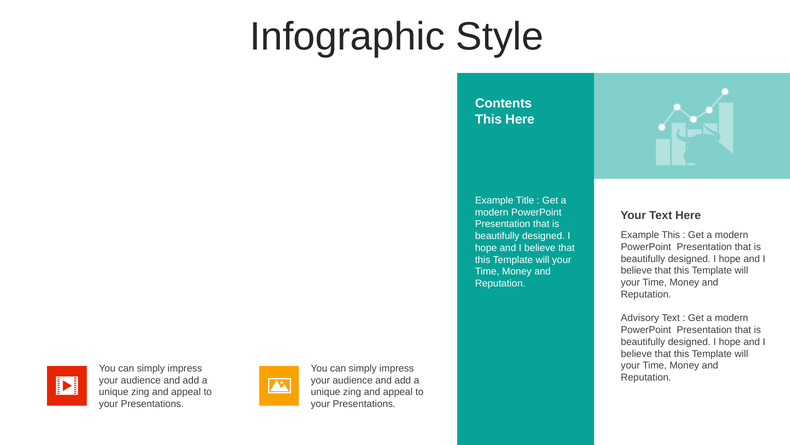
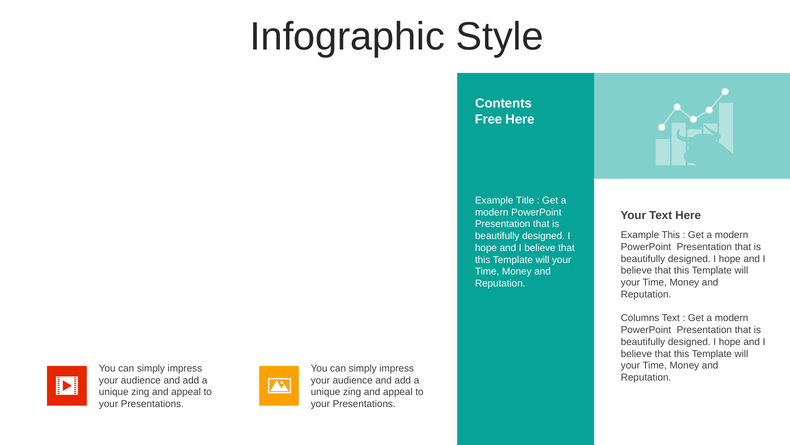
This: This -> Free (488, 119)
Advisory: Advisory -> Columns (640, 318)
